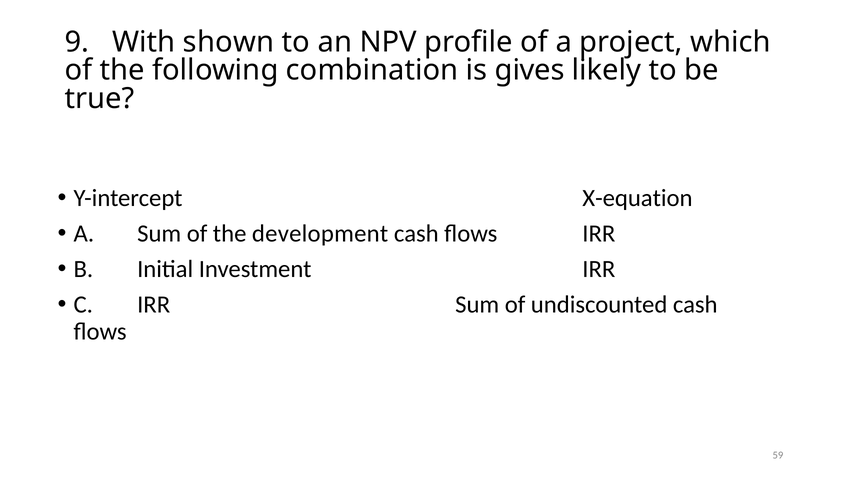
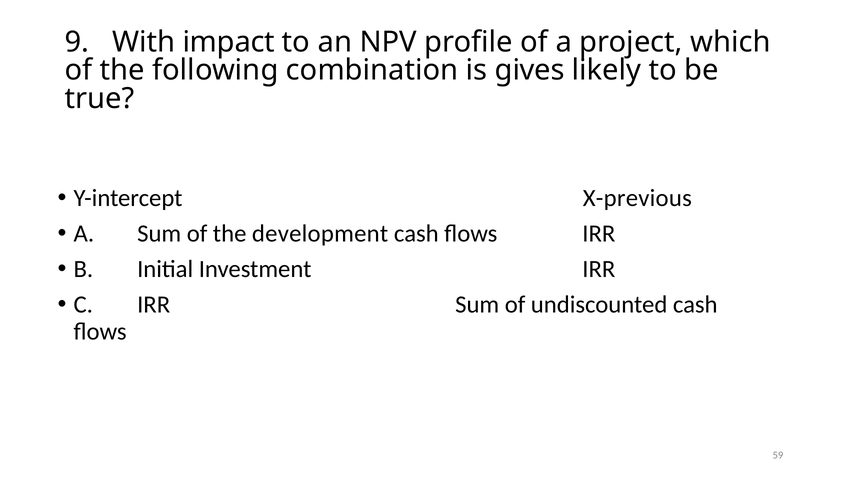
shown: shown -> impact (229, 42)
X-equation: X-equation -> X-previous (637, 198)
